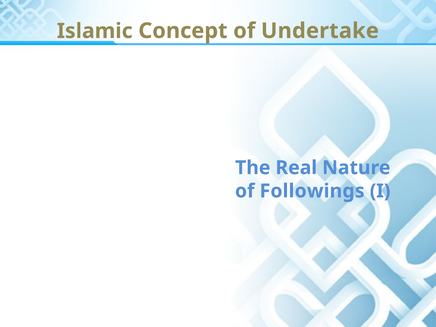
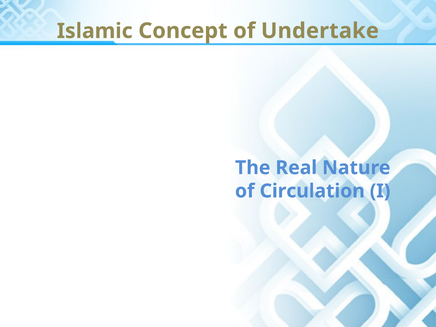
Followings: Followings -> Circulation (312, 191)
